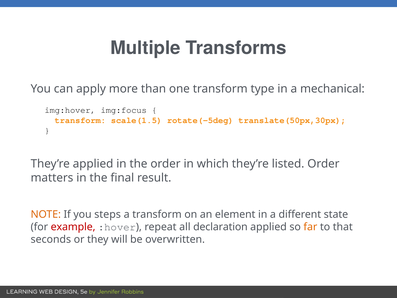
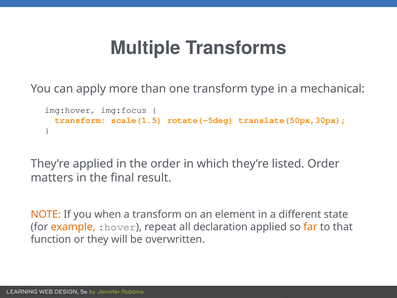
steps: steps -> when (108, 214)
example colour: red -> orange (73, 227)
seconds: seconds -> function (51, 239)
